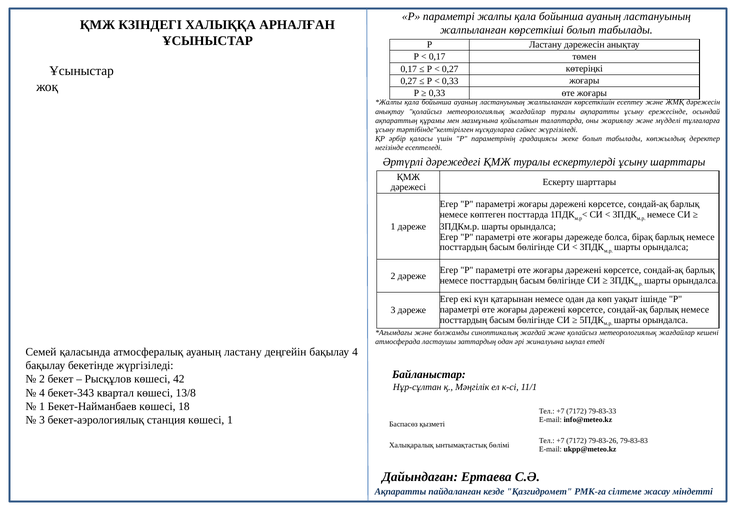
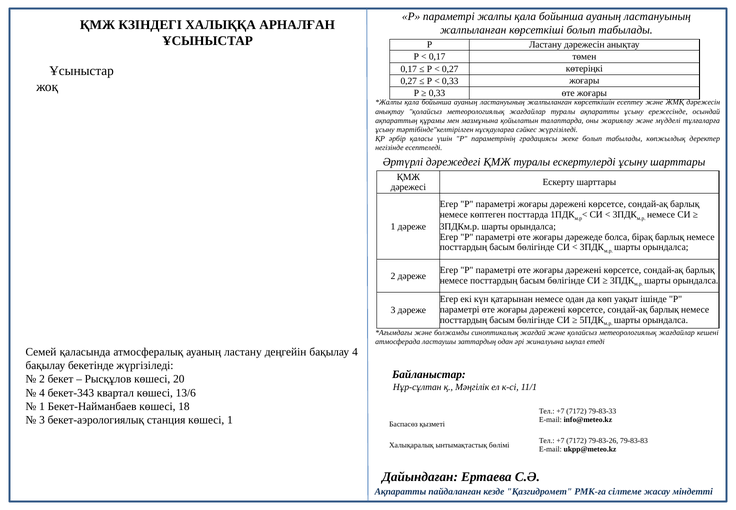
42: 42 -> 20 (179, 379)
13/8: 13/8 -> 13/6 (186, 392)
